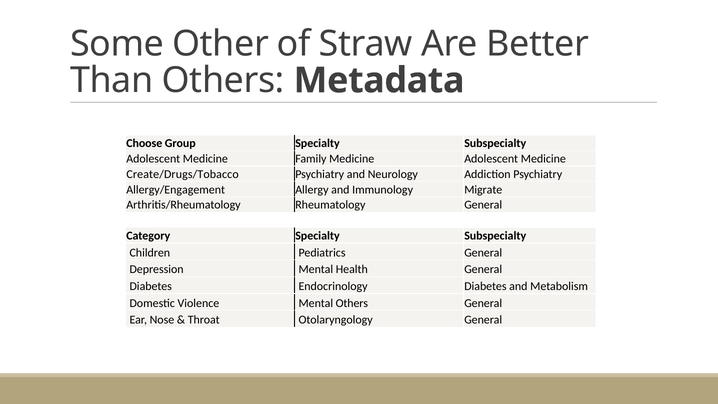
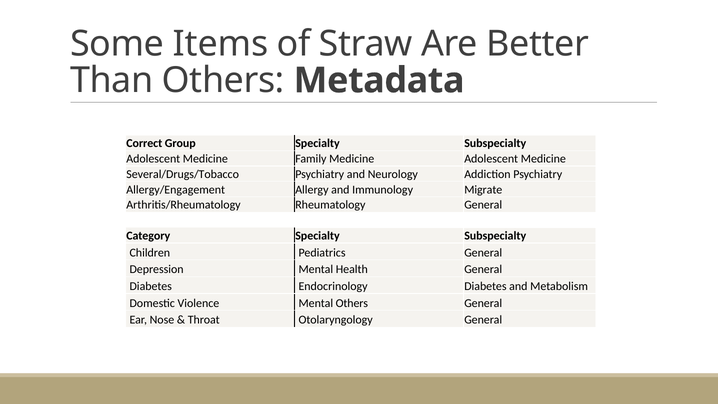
Other: Other -> Items (220, 44)
Choose: Choose -> Correct (144, 143)
Create/Drugs/Tobacco: Create/Drugs/Tobacco -> Several/Drugs/Tobacco (183, 174)
